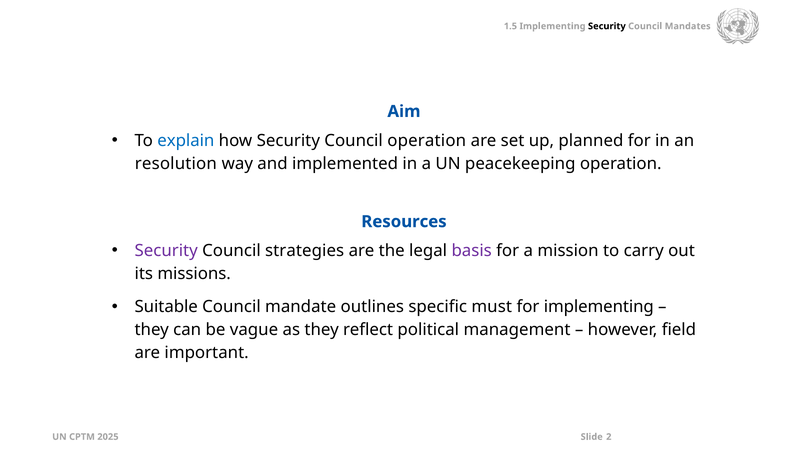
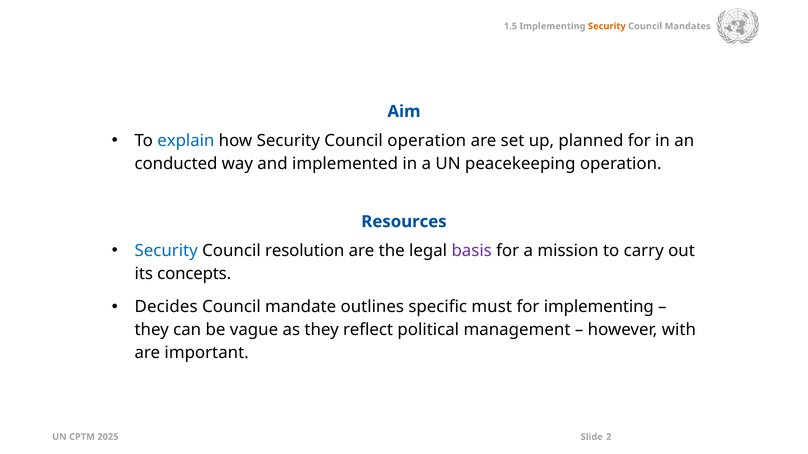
Security colour: black -> orange (607, 26)
resolution: resolution -> conducted (176, 164)
Security colour: purple -> blue (166, 251)
strategies: strategies -> resolution (305, 251)
missions: missions -> concepts (194, 274)
Suitable: Suitable -> Decides (166, 307)
field: field -> with (679, 330)
